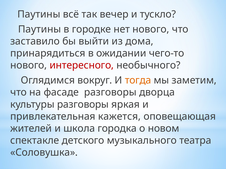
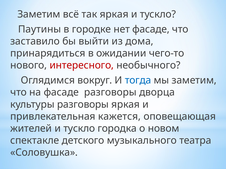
Паутины: Паутины -> Заметим (39, 14)
так вечер: вечер -> яркая (114, 14)
нет нового: нового -> фасаде (151, 29)
тогда colour: orange -> blue (138, 81)
жителей и школа: школа -> тускло (79, 129)
